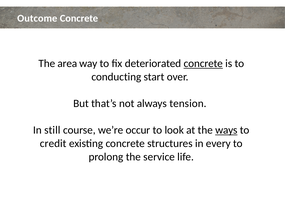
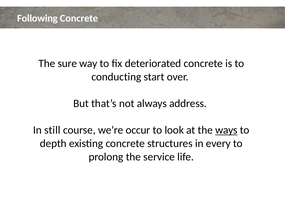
Outcome: Outcome -> Following (37, 18)
area: area -> sure (67, 63)
concrete underline: present -> none (203, 63)
tension: tension -> address (188, 103)
credit: credit -> depth (53, 143)
